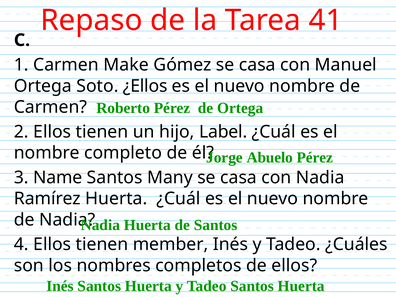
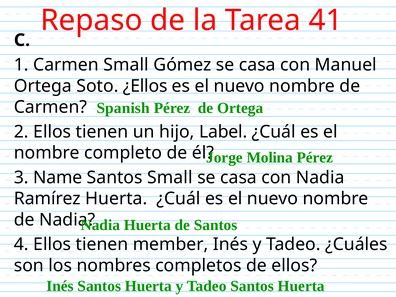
Carmen Make: Make -> Small (126, 65)
Roberto: Roberto -> Spanish (123, 108)
Abuelo: Abuelo -> Molina (270, 157)
Santos Many: Many -> Small (170, 177)
